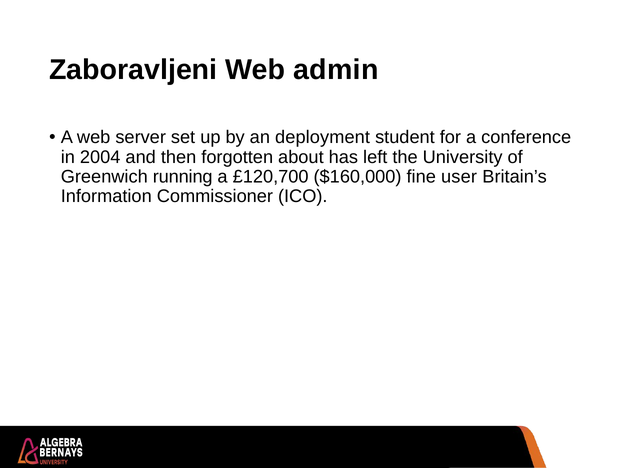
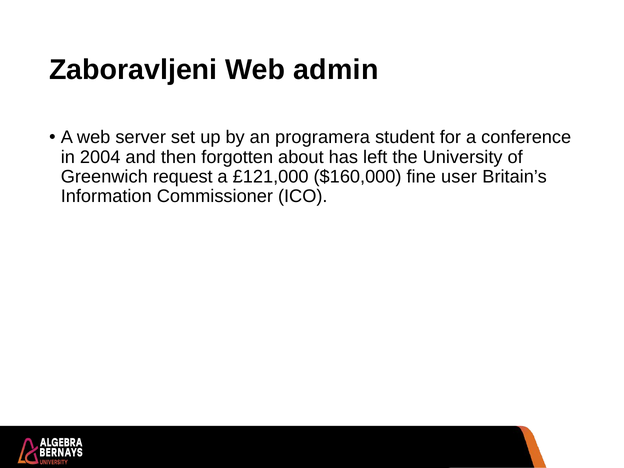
deployment: deployment -> programera (323, 137)
running: running -> request (183, 177)
£120,700: £120,700 -> £121,000 (271, 177)
